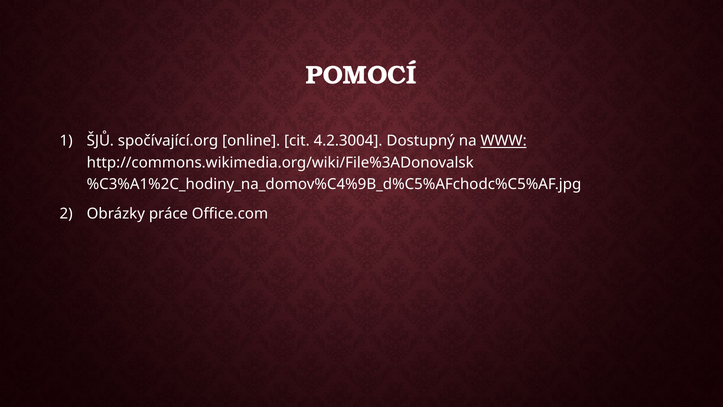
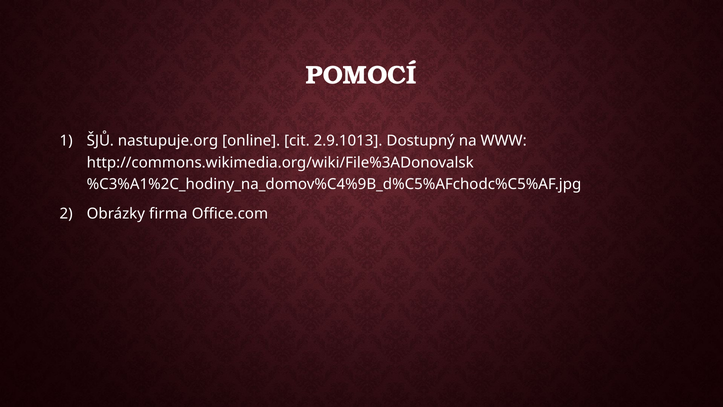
spočívající.org: spočívající.org -> nastupuje.org (168, 141)
4.2.3004: 4.2.3004 -> 2.9.1013 (348, 141)
WWW underline: present -> none (504, 141)
práce: práce -> firma (168, 213)
